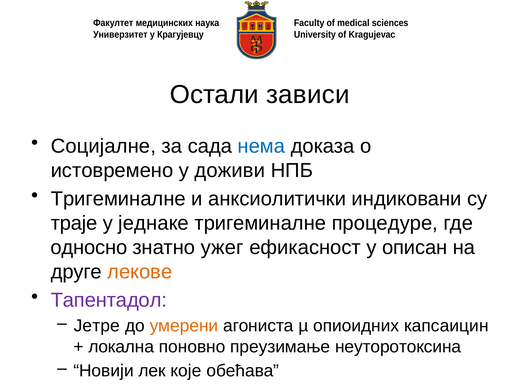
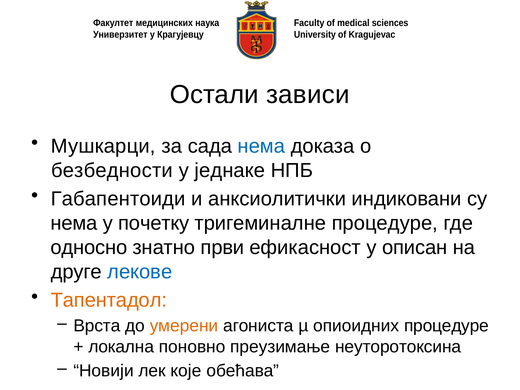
Социјалне: Социјалне -> Мушкарци (103, 146)
истовремено: истовремено -> безбедности (112, 171)
доживи: доживи -> једнаке (230, 171)
Тригеминалне: Тригеминалне -> Габапентоиди (118, 199)
траје: траје -> нема (74, 223)
једнаке: једнаке -> почетку (154, 223)
ужег: ужег -> први (222, 247)
лекове colour: orange -> blue (140, 272)
Тапентадол colour: purple -> orange (109, 300)
Јетре: Јетре -> Врста (97, 326)
опиоидних капсаицин: капсаицин -> процедуре (446, 326)
